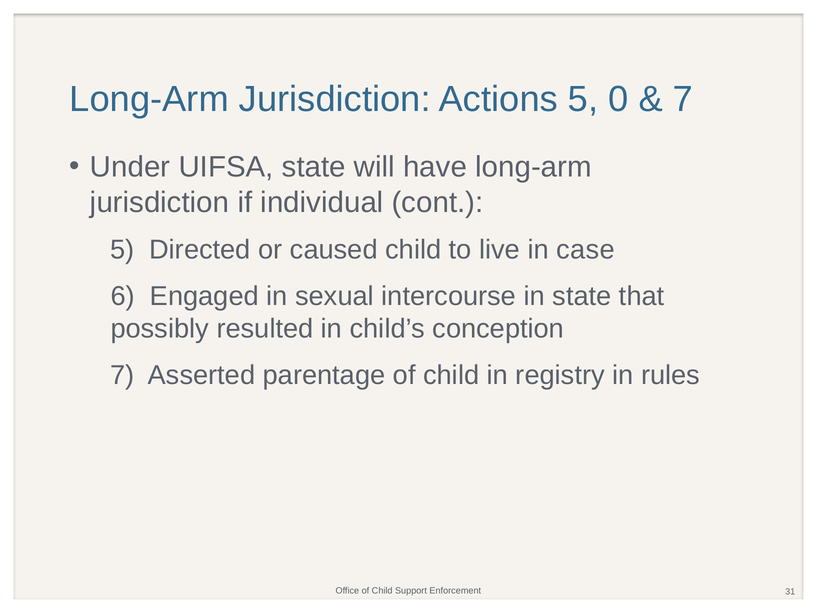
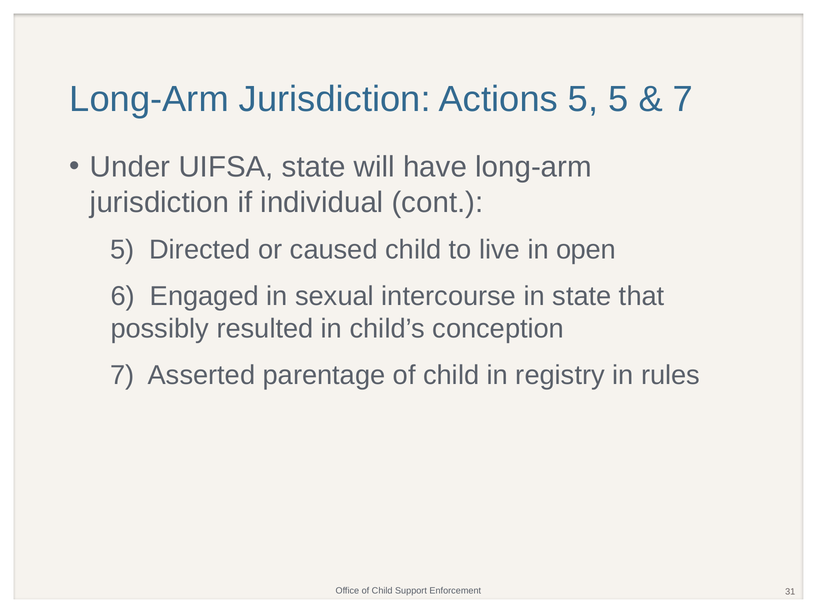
5 0: 0 -> 5 (618, 99)
case: case -> open (586, 250)
